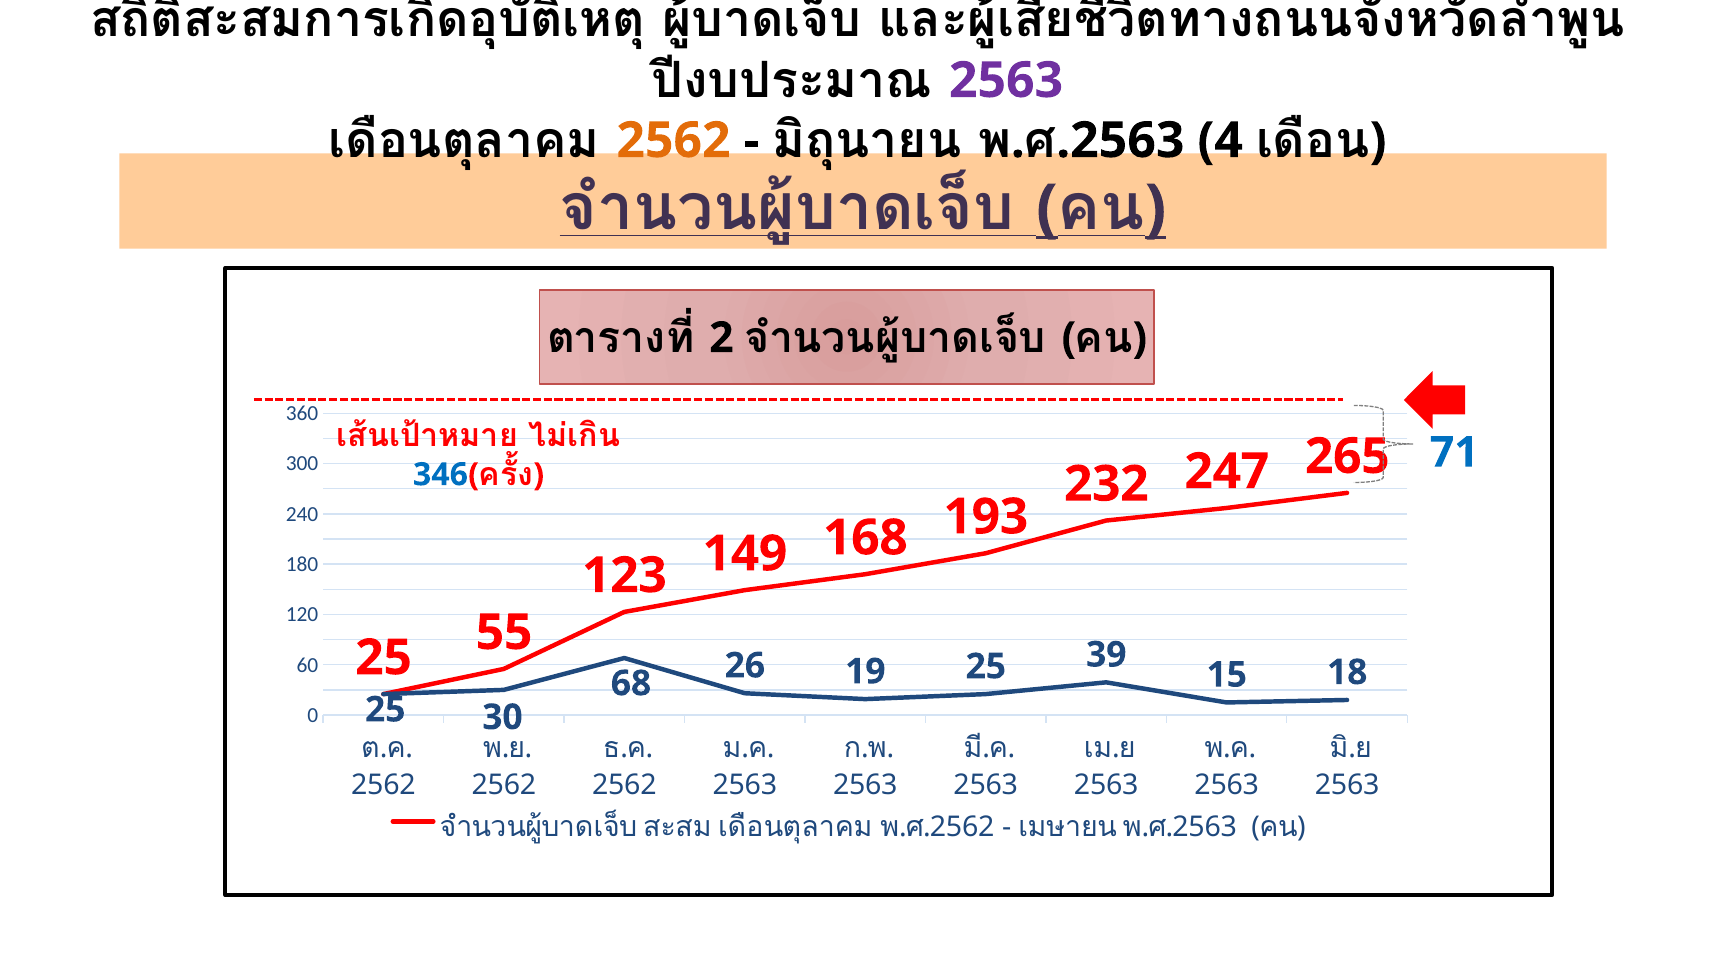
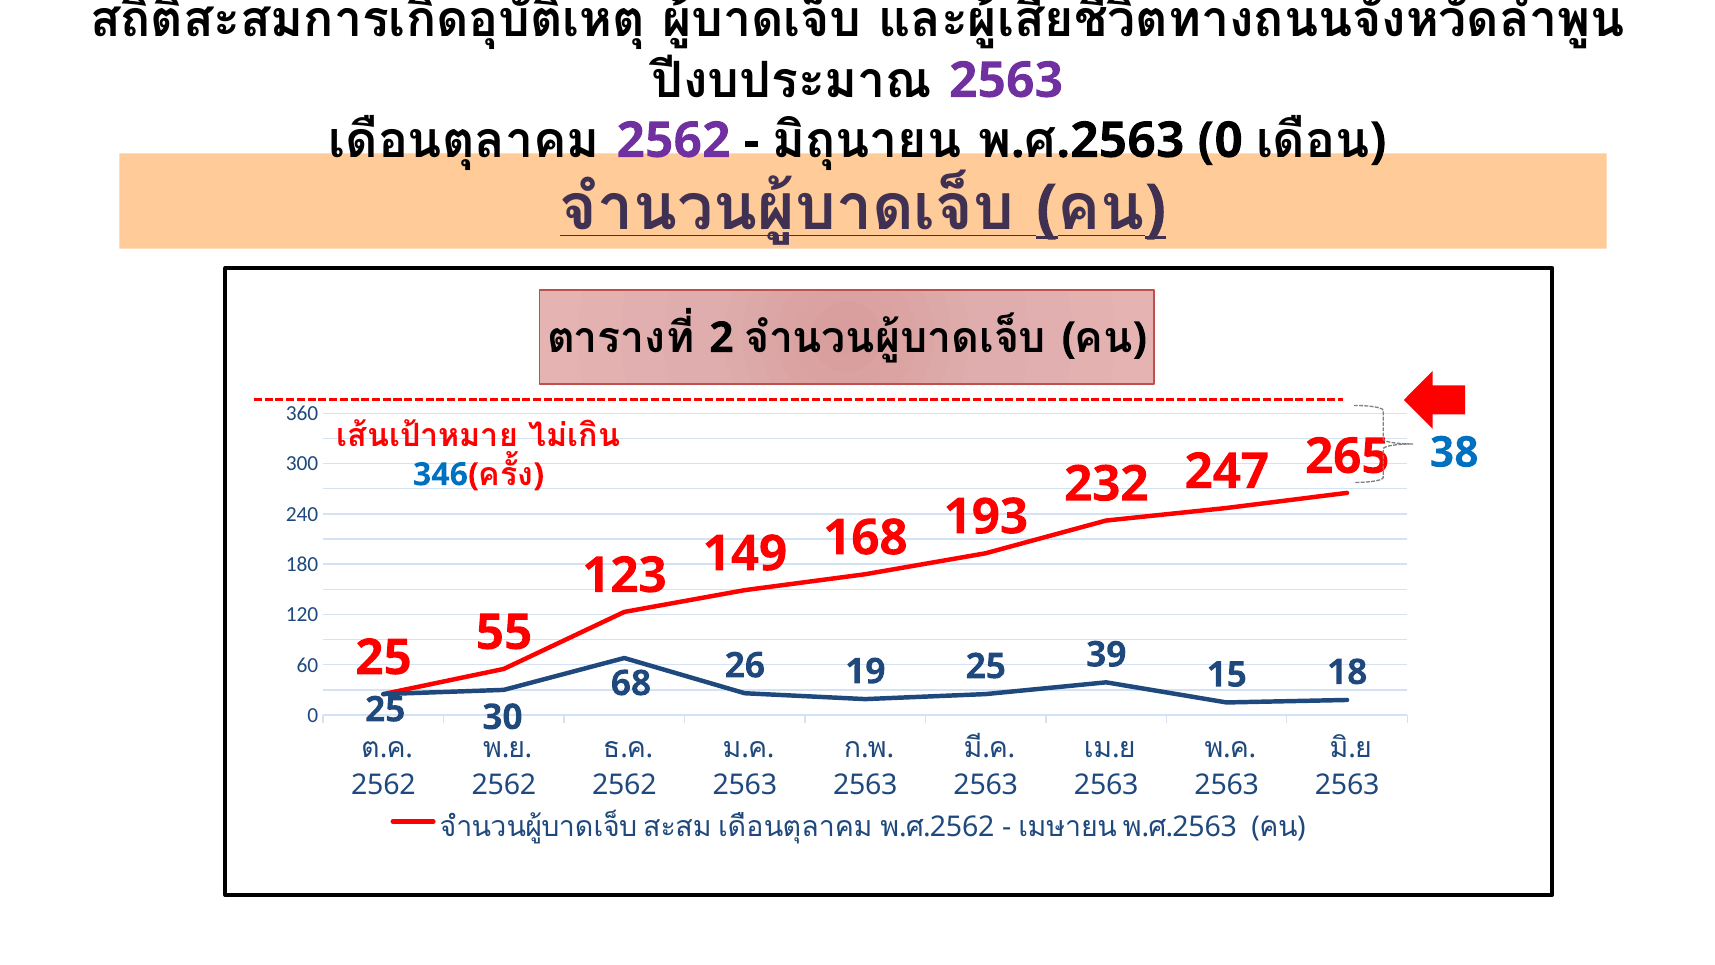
2562 colour: orange -> purple (674, 141)
4: 4 -> 0 (1220, 141)
71: 71 -> 38 (1454, 452)
